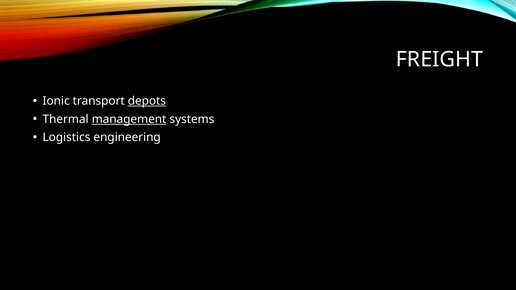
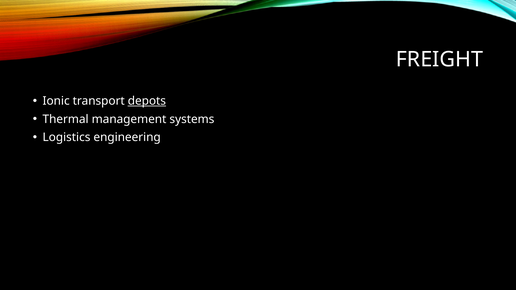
management underline: present -> none (129, 119)
